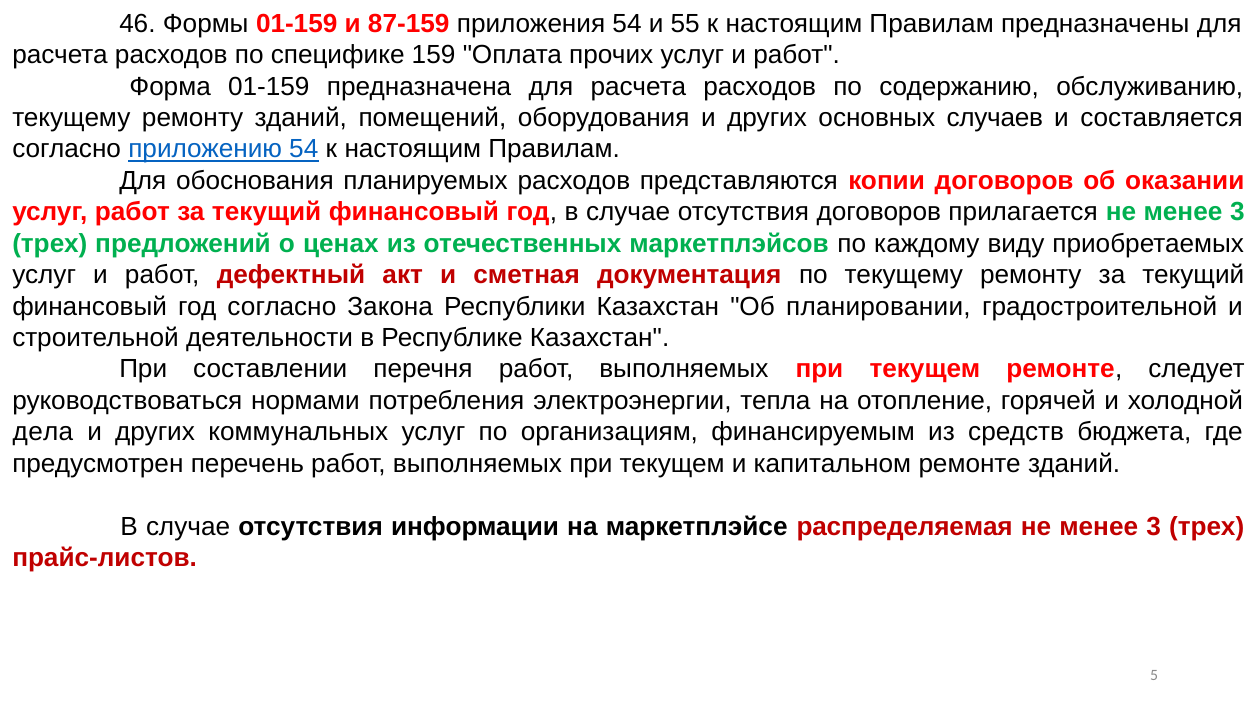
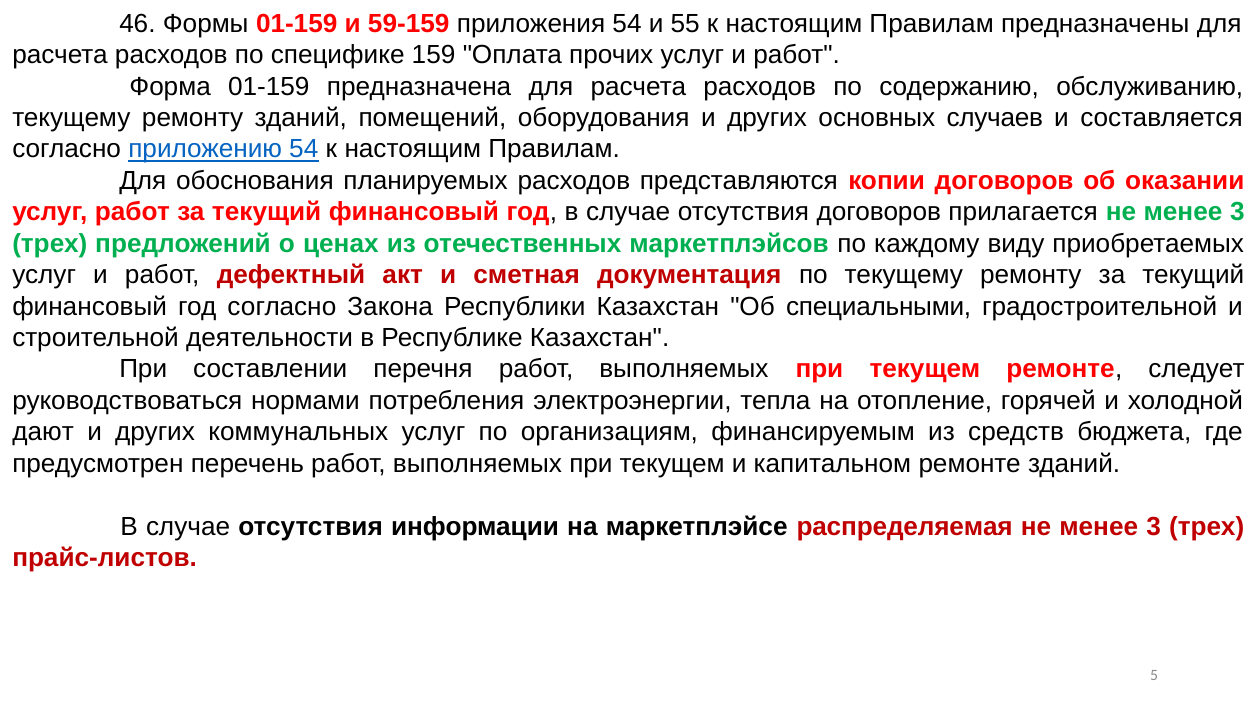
87-159: 87-159 -> 59-159 (409, 24)
планировании: планировании -> специальными (879, 307)
дела: дела -> дают (43, 432)
